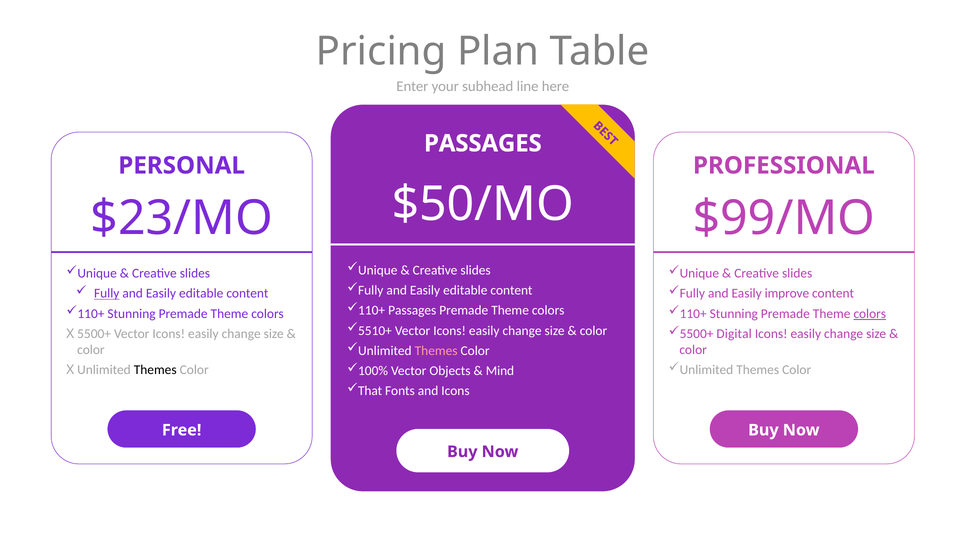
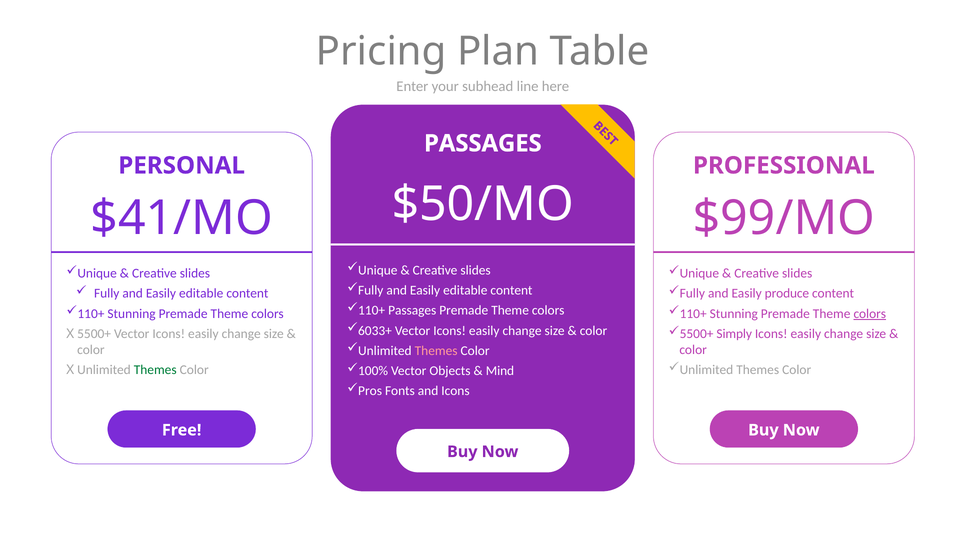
$23/MO: $23/MO -> $41/MO (182, 218)
Fully underline: present -> none (107, 293)
improve: improve -> produce (787, 293)
5510+: 5510+ -> 6033+ (375, 331)
Digital: Digital -> Simply (734, 334)
Themes colour: black -> green (155, 370)
That: That -> Pros (370, 391)
